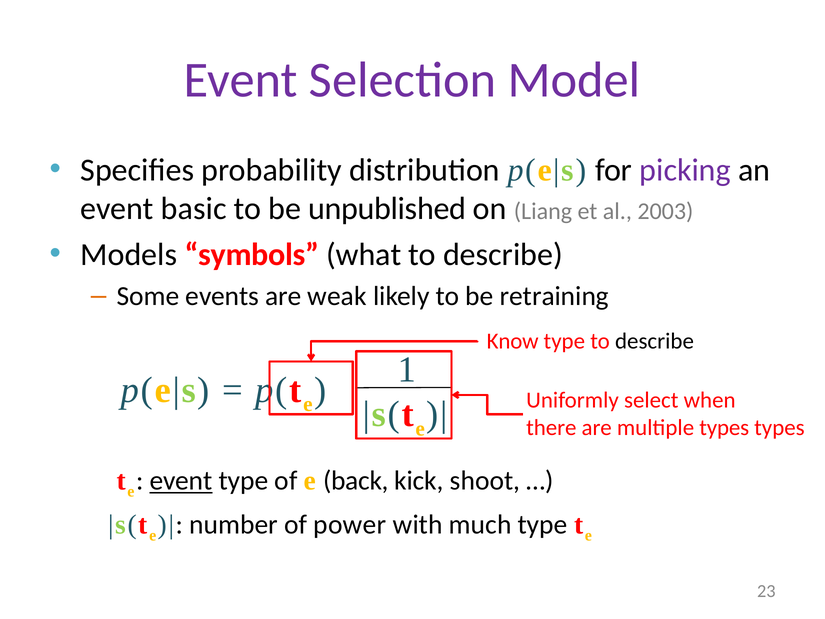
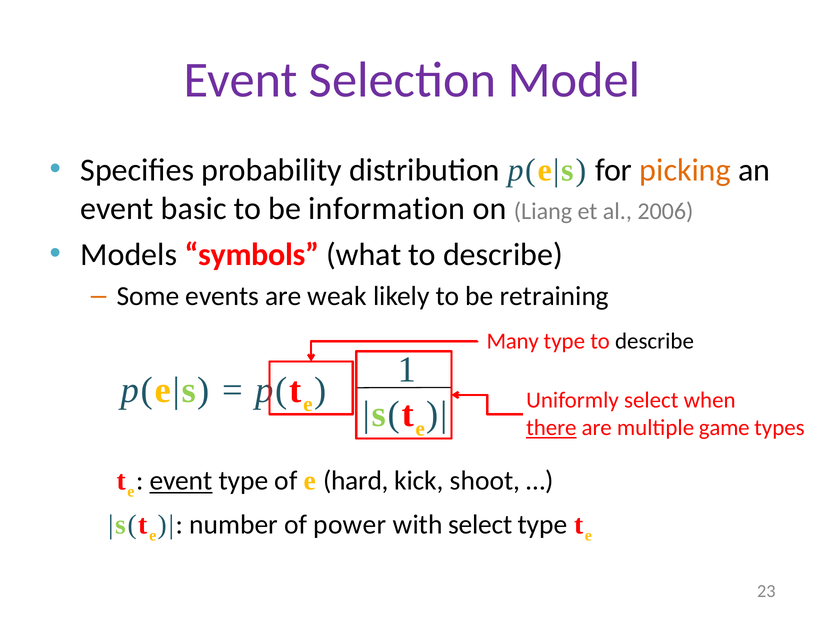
picking colour: purple -> orange (685, 170)
unpublished: unpublished -> information (387, 209)
2003: 2003 -> 2006 (665, 211)
Know: Know -> Many (513, 341)
there underline: none -> present (551, 428)
multiple types: types -> game (724, 428)
back: back -> hard (356, 481)
with much: much -> select (480, 525)
